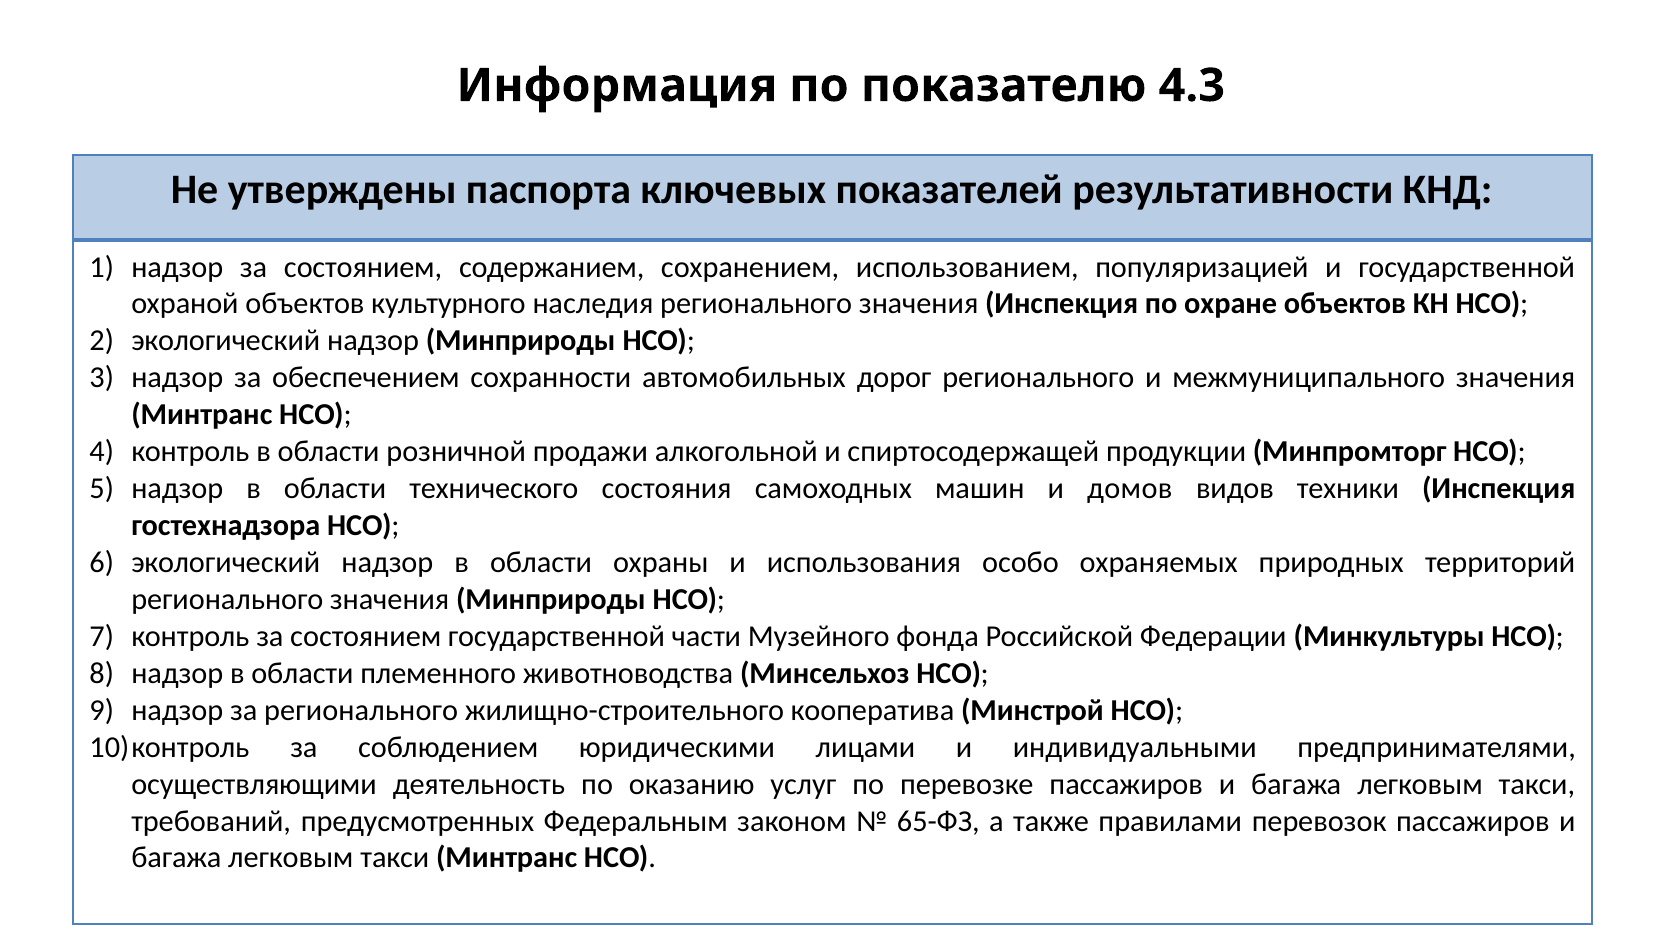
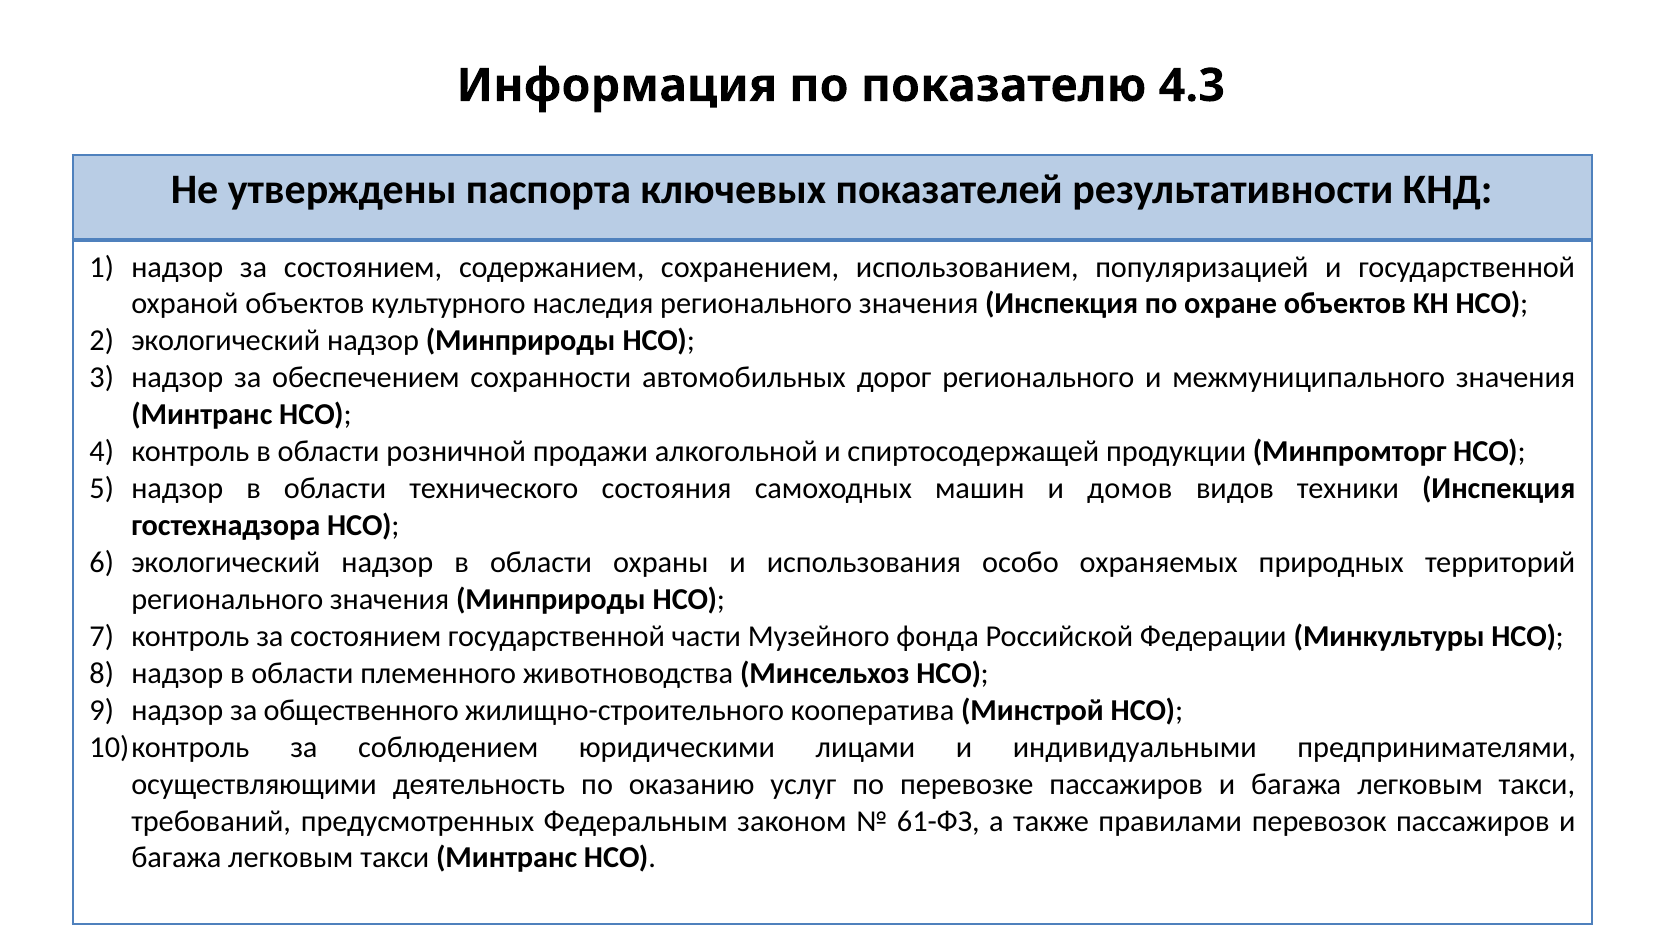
за регионального: регионального -> общественного (361, 710)
65-ФЗ: 65-ФЗ -> 61-ФЗ (938, 821)
